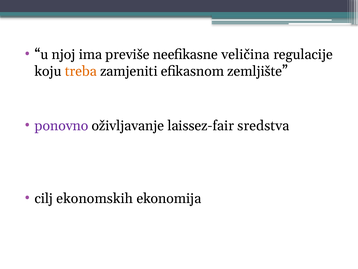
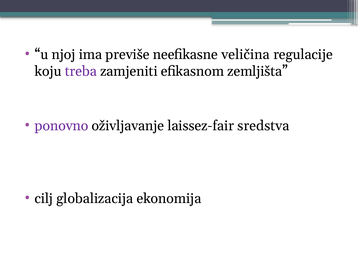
treba colour: orange -> purple (81, 71)
zemljište: zemljište -> zemljišta (258, 71)
ekonomskih: ekonomskih -> globalizacija (95, 198)
